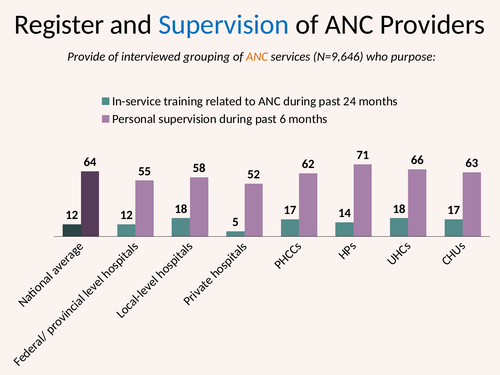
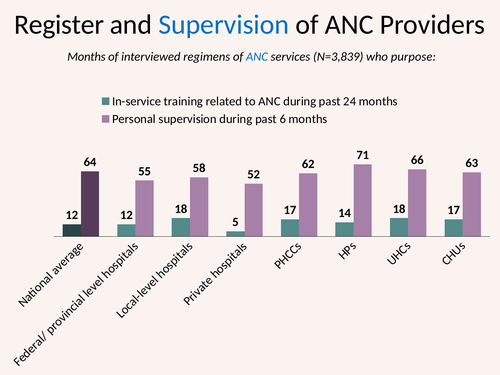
Provide: Provide -> Months (86, 57)
grouping: grouping -> regimens (207, 57)
ANC colour: orange -> blue (257, 57)
N=9,646: N=9,646 -> N=3,839 (338, 57)
